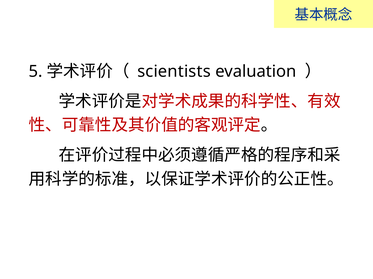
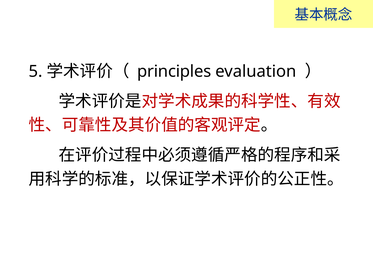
scientists: scientists -> principles (174, 72)
